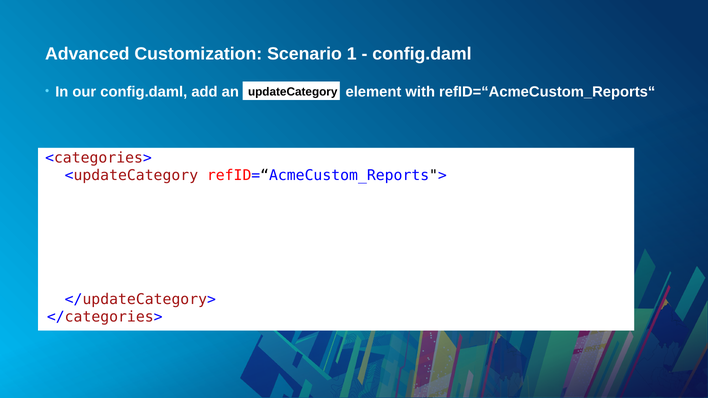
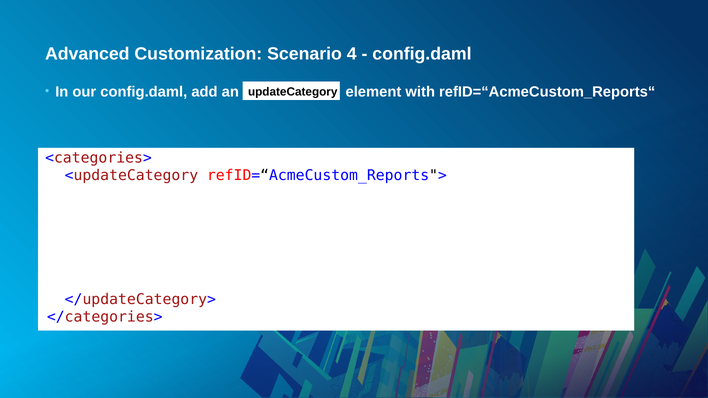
1: 1 -> 4 (352, 54)
